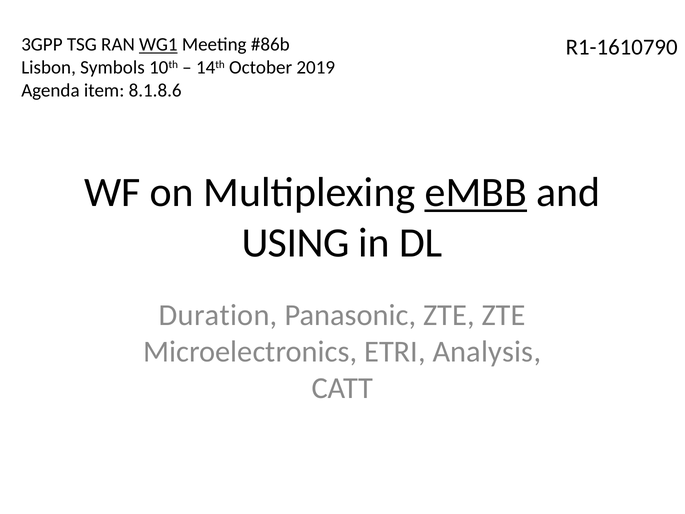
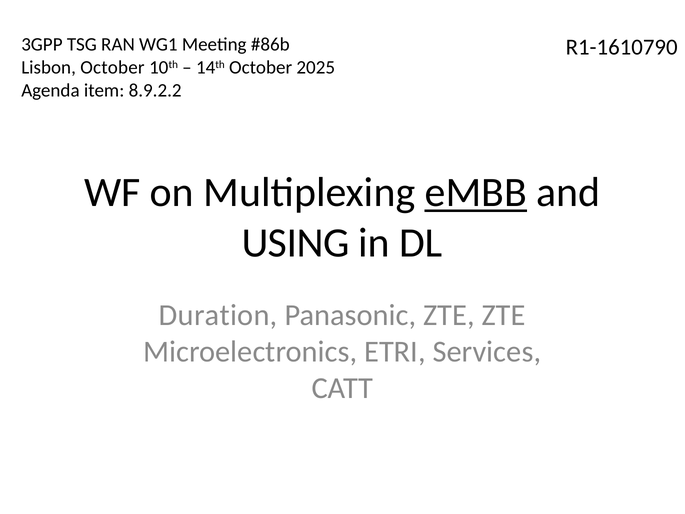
WG1 underline: present -> none (158, 45)
Lisbon Symbols: Symbols -> October (112, 68)
2019: 2019 -> 2025 (316, 68)
8.1.8.6: 8.1.8.6 -> 8.9.2.2 (155, 90)
Analysis: Analysis -> Services (487, 352)
